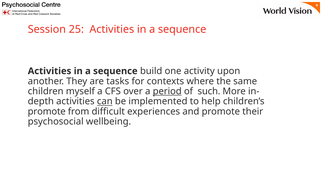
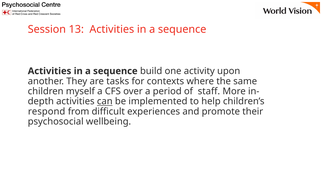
25: 25 -> 13 (76, 29)
period underline: present -> none (167, 91)
such: such -> staff (209, 91)
promote: promote -> respond (47, 112)
